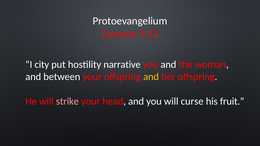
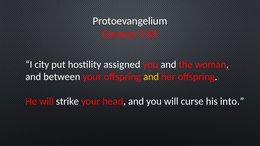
3:13: 3:13 -> 3:85 (148, 34)
narrative: narrative -> assigned (122, 65)
strike colour: pink -> white (67, 102)
fruit: fruit -> into (232, 102)
